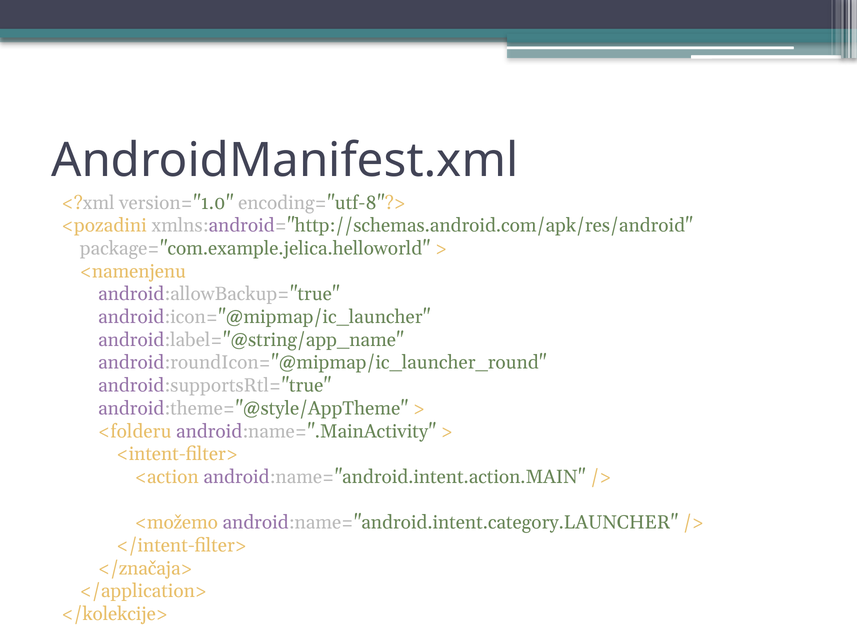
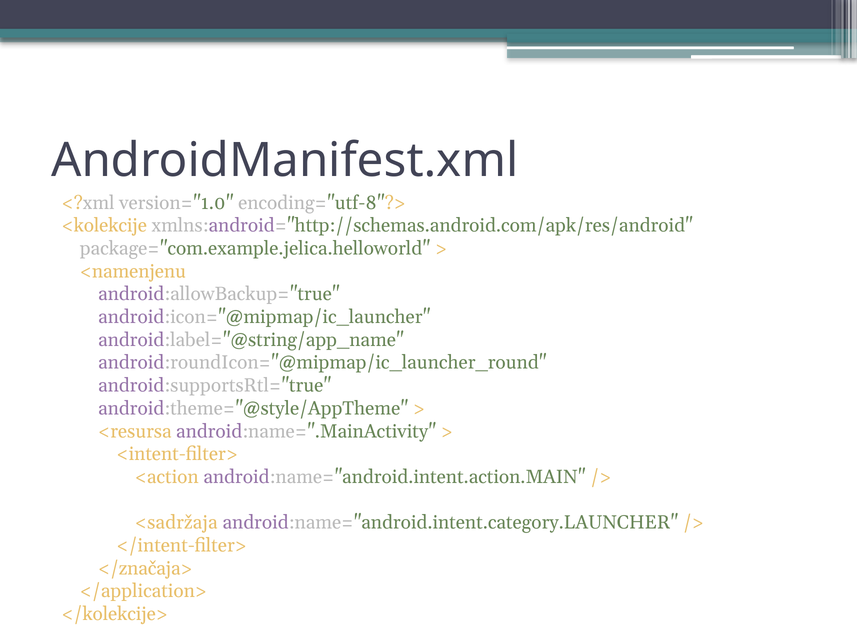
<pozadini: <pozadini -> <kolekcije (104, 225)
<folderu: <folderu -> <resursa (135, 431)
<možemo: <možemo -> <sadržaja (176, 522)
